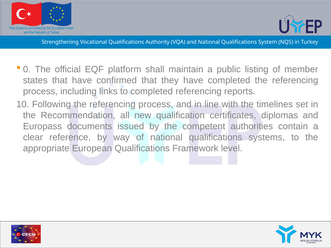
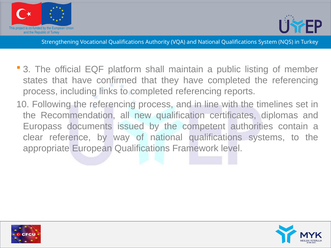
0: 0 -> 3 (27, 69)
